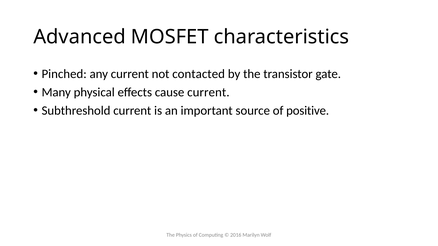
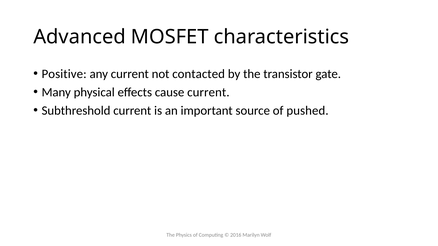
Pinched: Pinched -> Positive (64, 74)
positive: positive -> pushed (308, 111)
